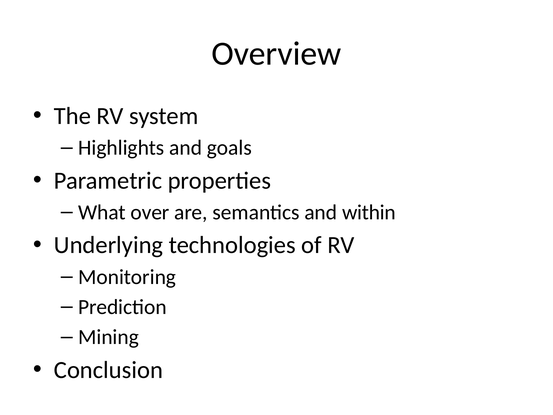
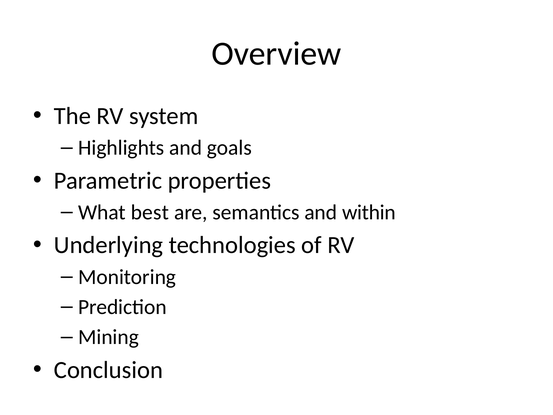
over: over -> best (150, 212)
